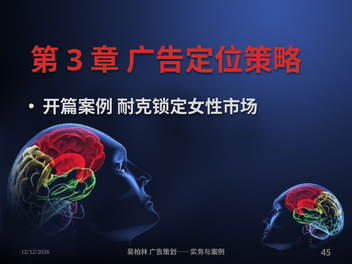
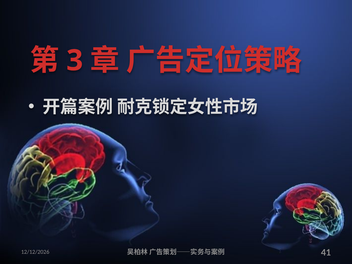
45: 45 -> 41 (326, 252)
